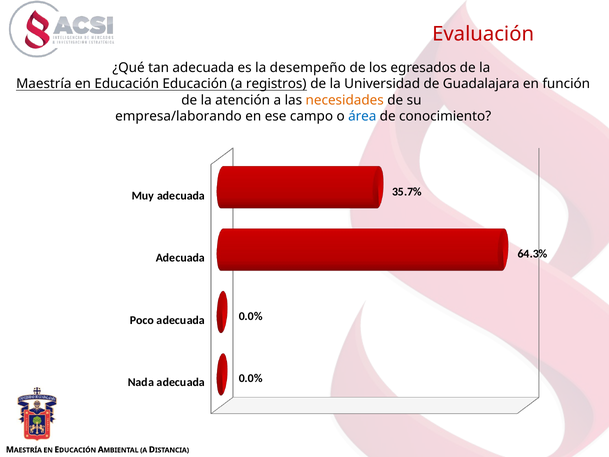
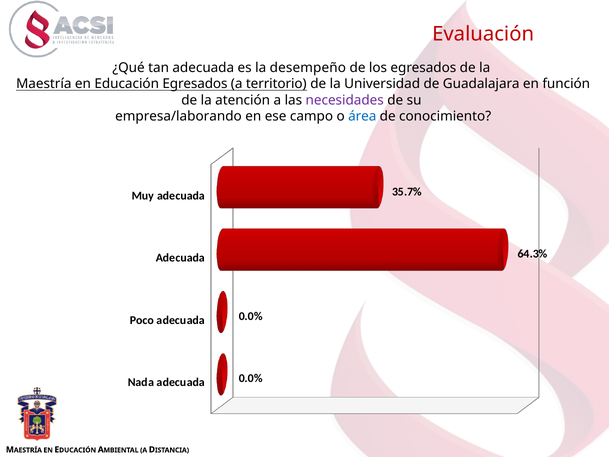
Educación Educación: Educación -> Egresados (195, 84)
registros: registros -> territorio (276, 84)
necesidades colour: orange -> purple (345, 100)
